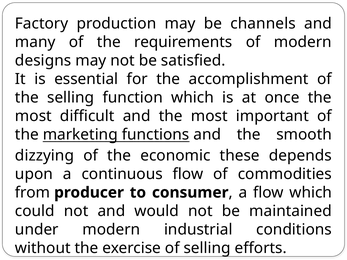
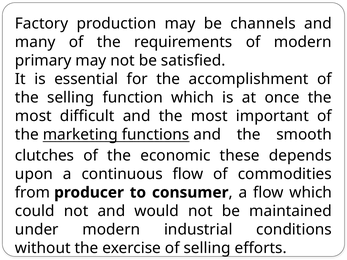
designs: designs -> primary (43, 61)
dizzying: dizzying -> clutches (45, 156)
